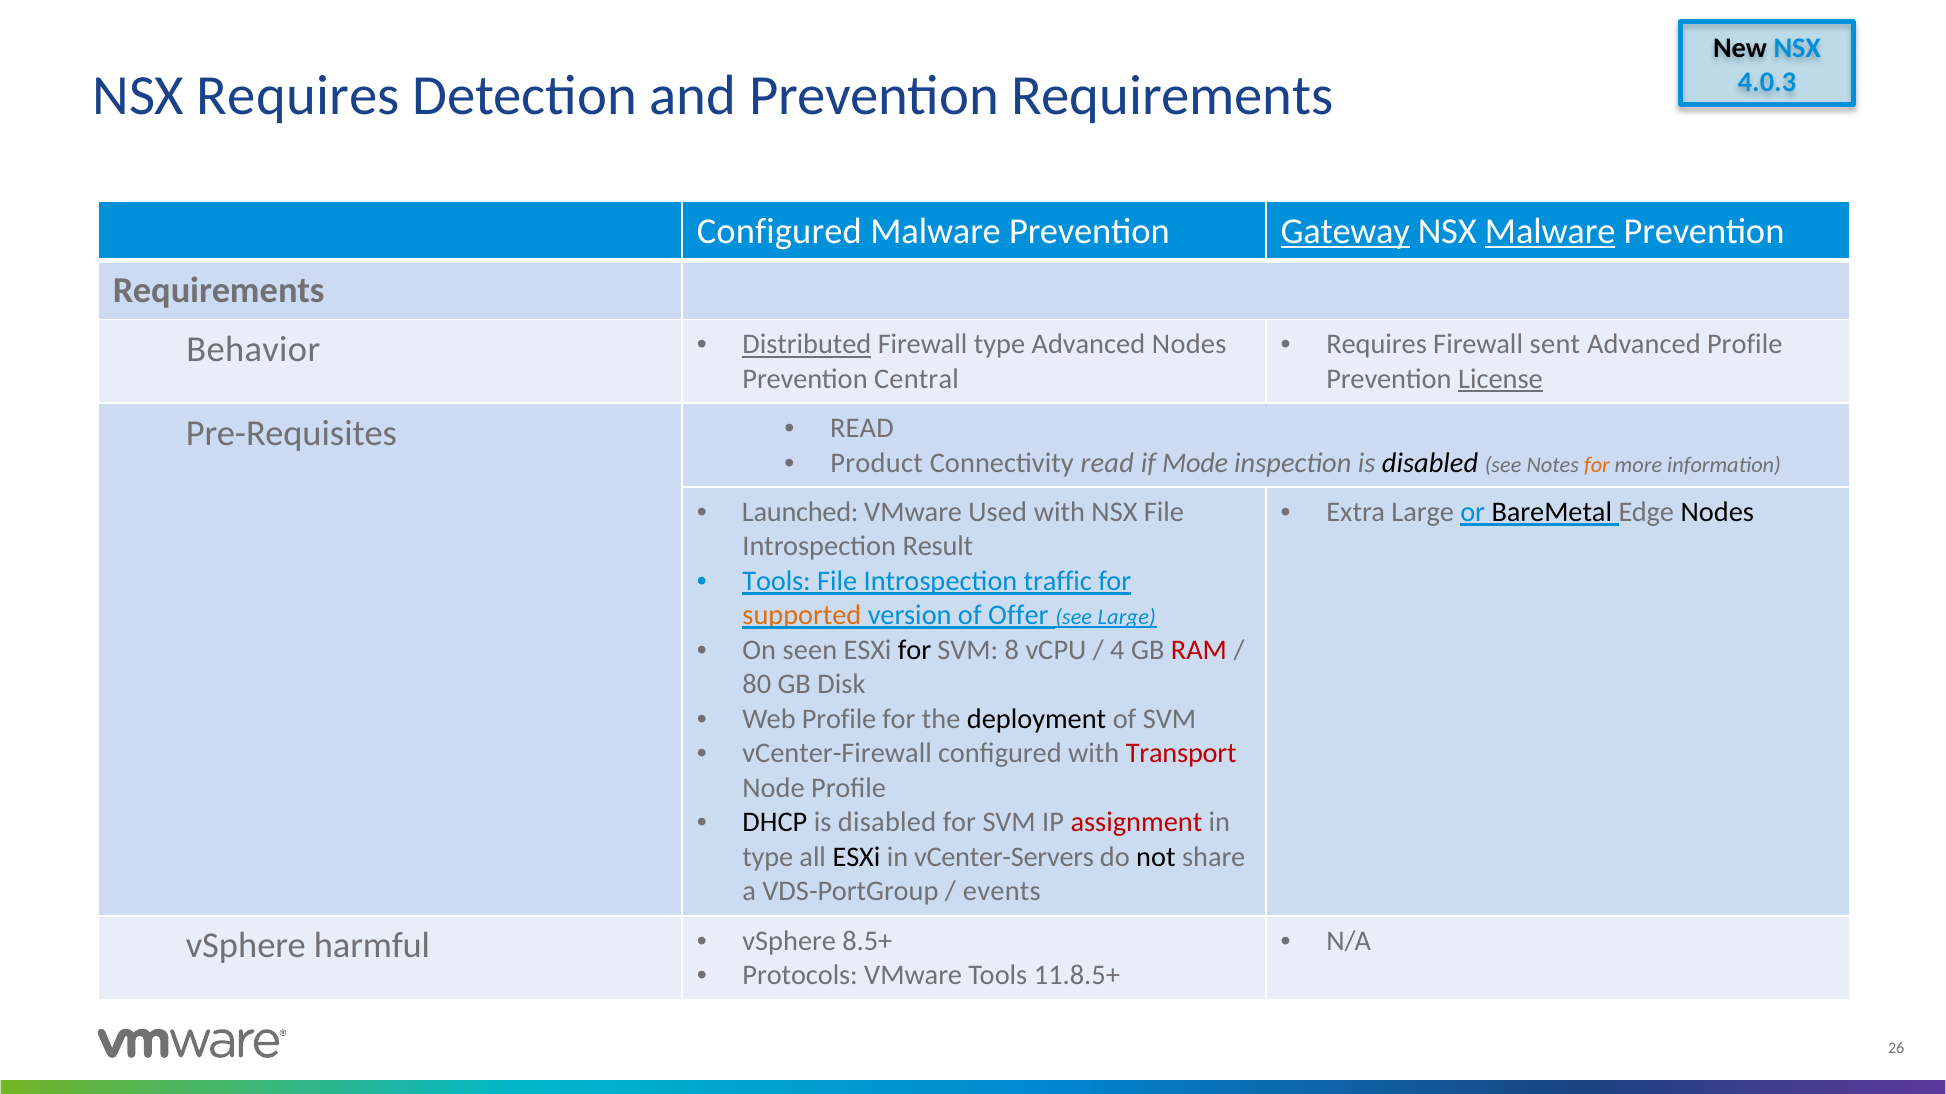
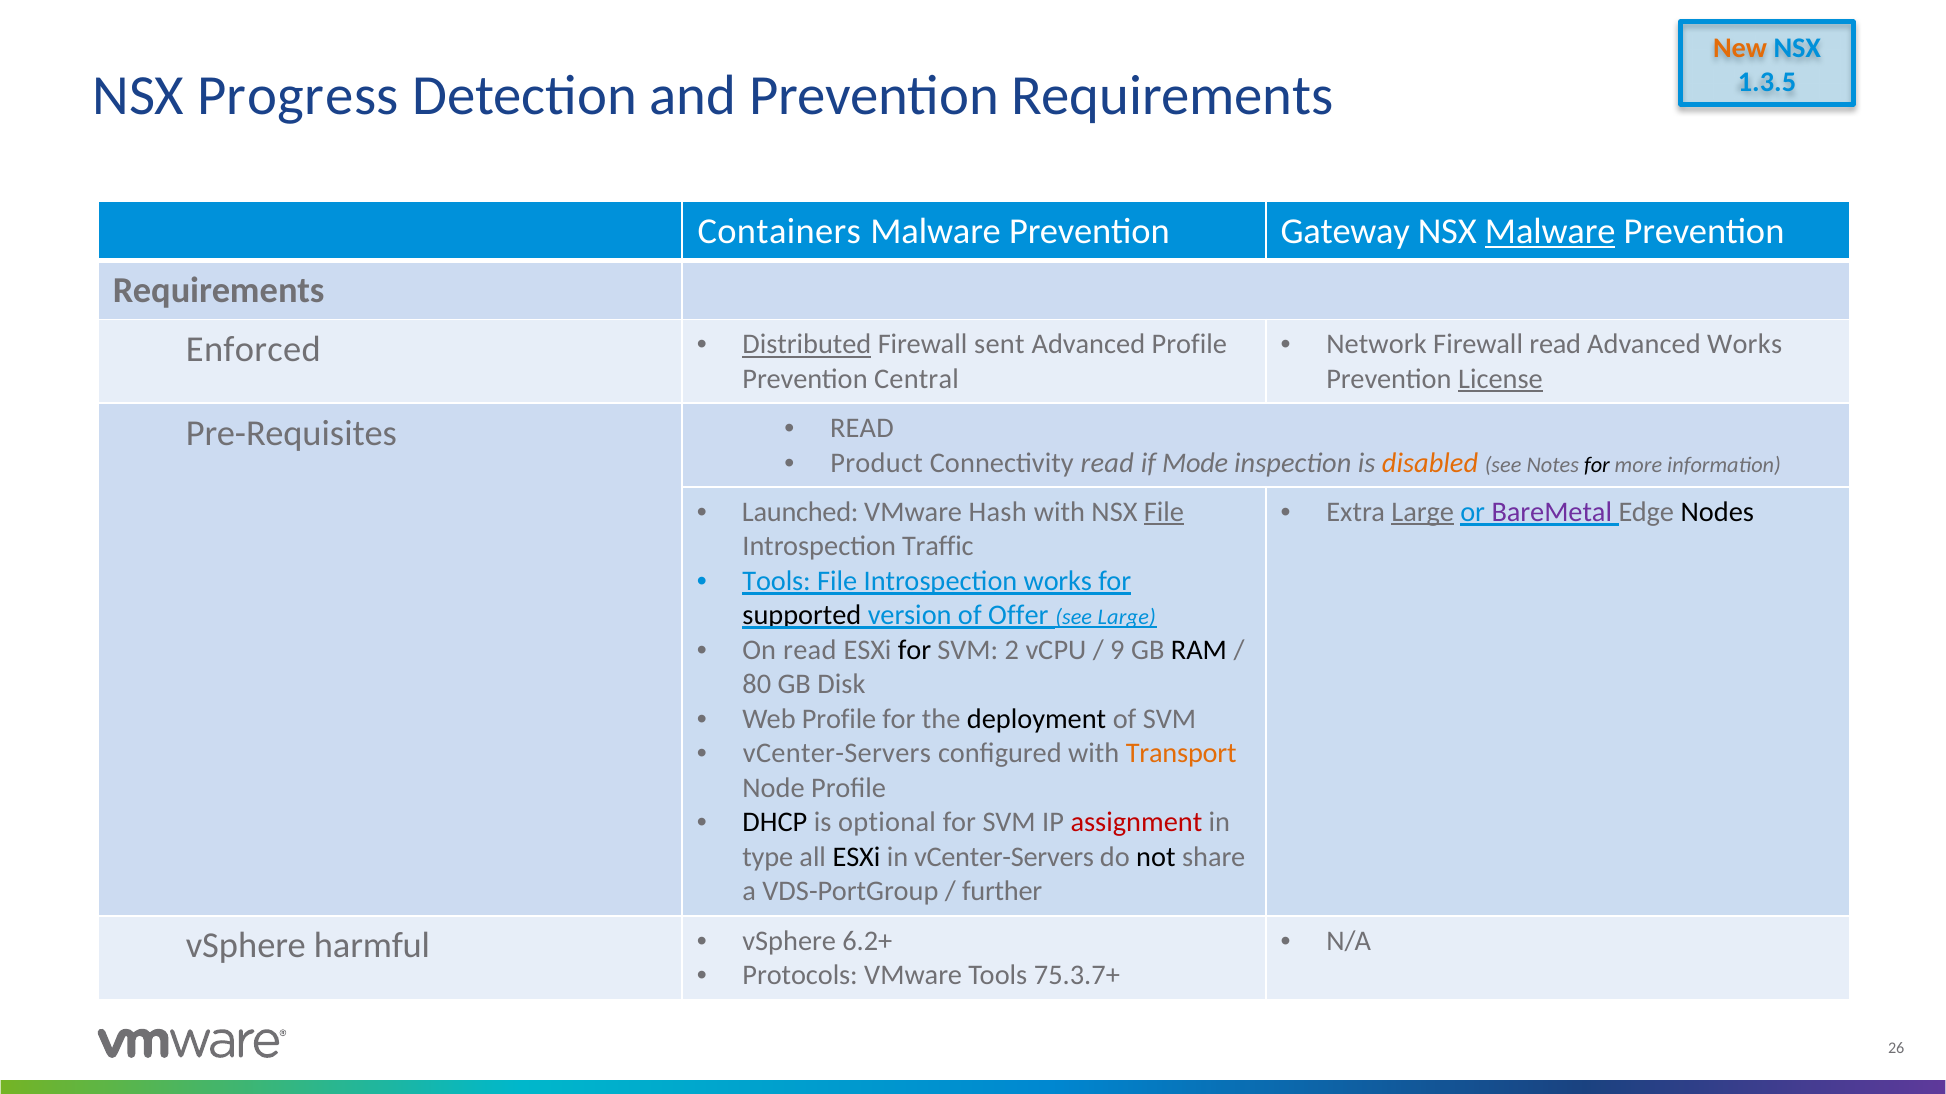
New colour: black -> orange (1740, 48)
4.0.3: 4.0.3 -> 1.3.5 (1767, 82)
NSX Requires: Requires -> Progress (298, 96)
Configured: Configured -> Containers (779, 231)
Gateway underline: present -> none (1345, 231)
Requires: Requires -> Network (1377, 345)
Firewall sent: sent -> read (1555, 345)
Advanced Profile: Profile -> Works (1745, 345)
Behavior: Behavior -> Enforced (253, 350)
Firewall type: type -> sent (999, 345)
Advanced Nodes: Nodes -> Profile (1189, 345)
disabled colour: black -> orange (1430, 463)
for colour: orange -> black (1597, 465)
Used: Used -> Hash (998, 512)
File underline: none -> present (1164, 512)
Large underline: none -> present (1423, 512)
BareMetal colour: black -> purple (1552, 512)
Result: Result -> Traffic (938, 547)
Introspection traffic: traffic -> works (1058, 581)
supported colour: orange -> black (802, 616)
On seen: seen -> read (810, 650)
8: 8 -> 2 (1012, 650)
4: 4 -> 9 (1117, 650)
RAM colour: red -> black (1199, 650)
vCenter-Firewall: vCenter-Firewall -> vCenter-Servers (837, 754)
Transport colour: red -> orange (1181, 754)
disabled: disabled -> optional (887, 823)
events: events -> further (1002, 892)
8.5+: 8.5+ -> 6.2+ (867, 941)
11.8.5+: 11.8.5+ -> 75.3.7+ (1077, 976)
